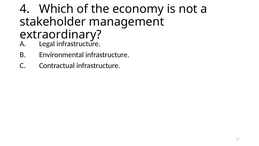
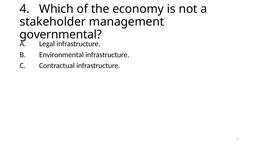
extraordinary: extraordinary -> governmental (61, 35)
